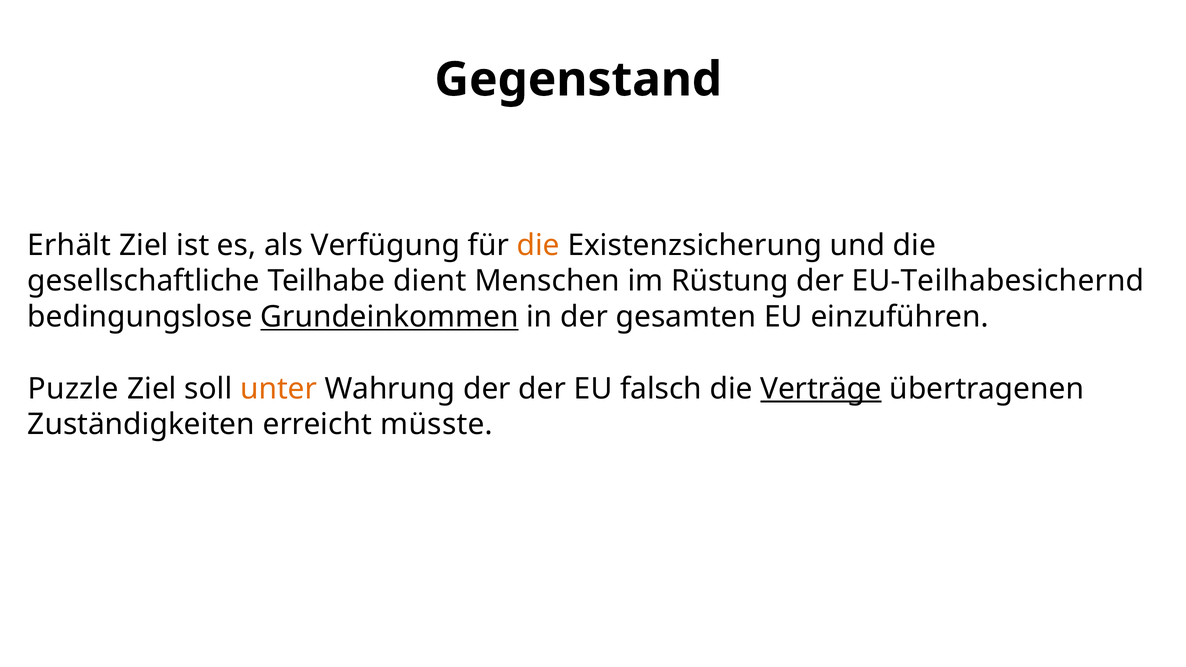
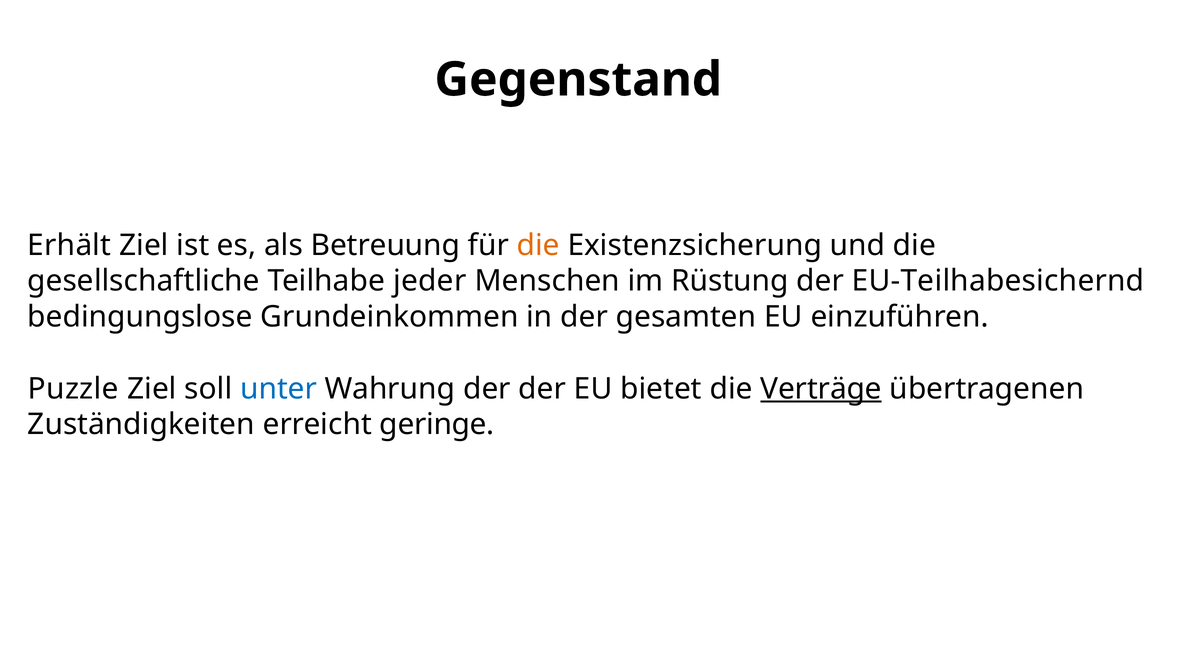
Verfügung: Verfügung -> Betreuung (385, 245)
dient: dient -> jeder (430, 281)
Grundeinkommen underline: present -> none (389, 317)
unter colour: orange -> blue (279, 389)
falsch: falsch -> bietet (661, 389)
müsste: müsste -> geringe (437, 425)
